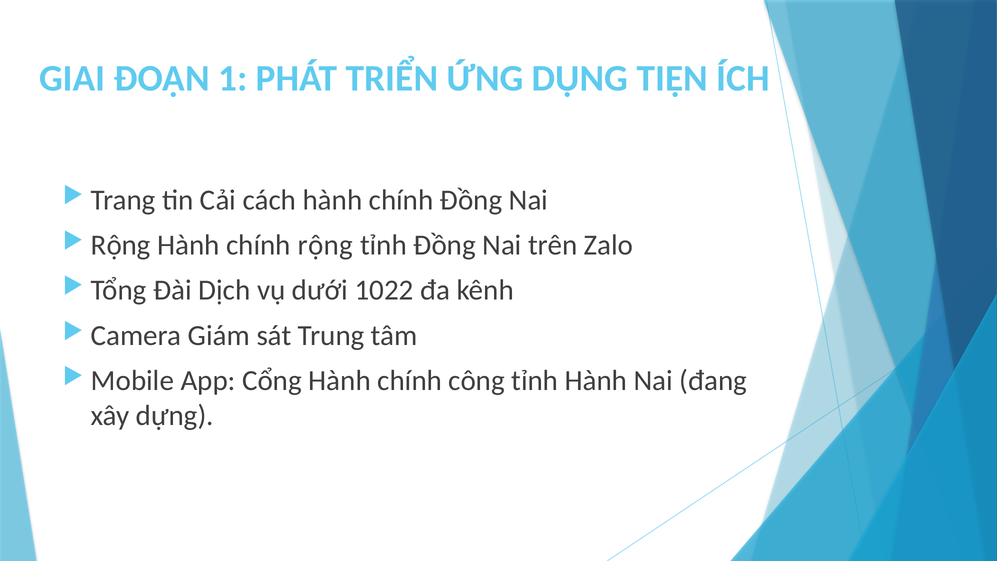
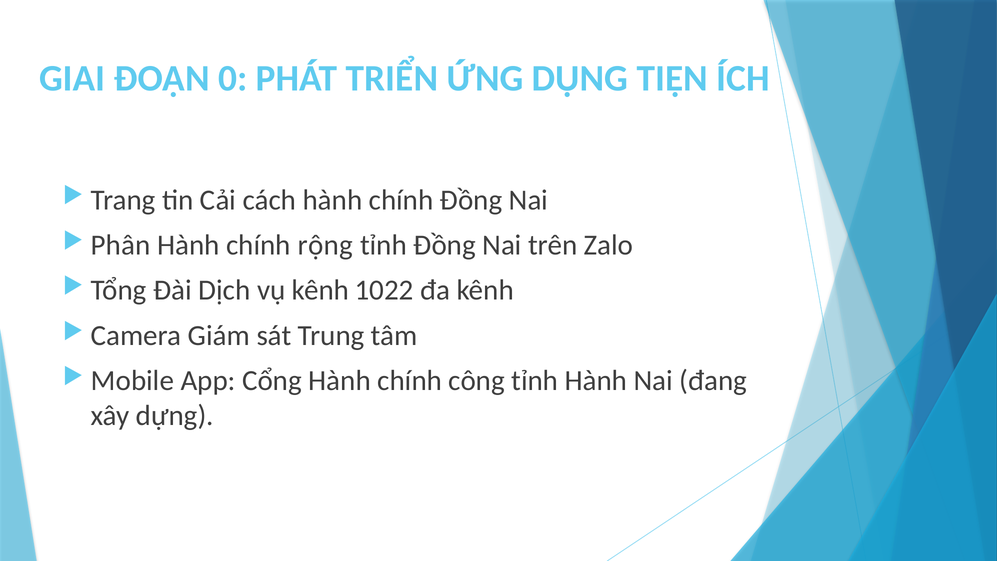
1: 1 -> 0 (233, 79)
Rộng: Rộng -> Phân (121, 245)
vụ dưới: dưới -> kênh (320, 290)
